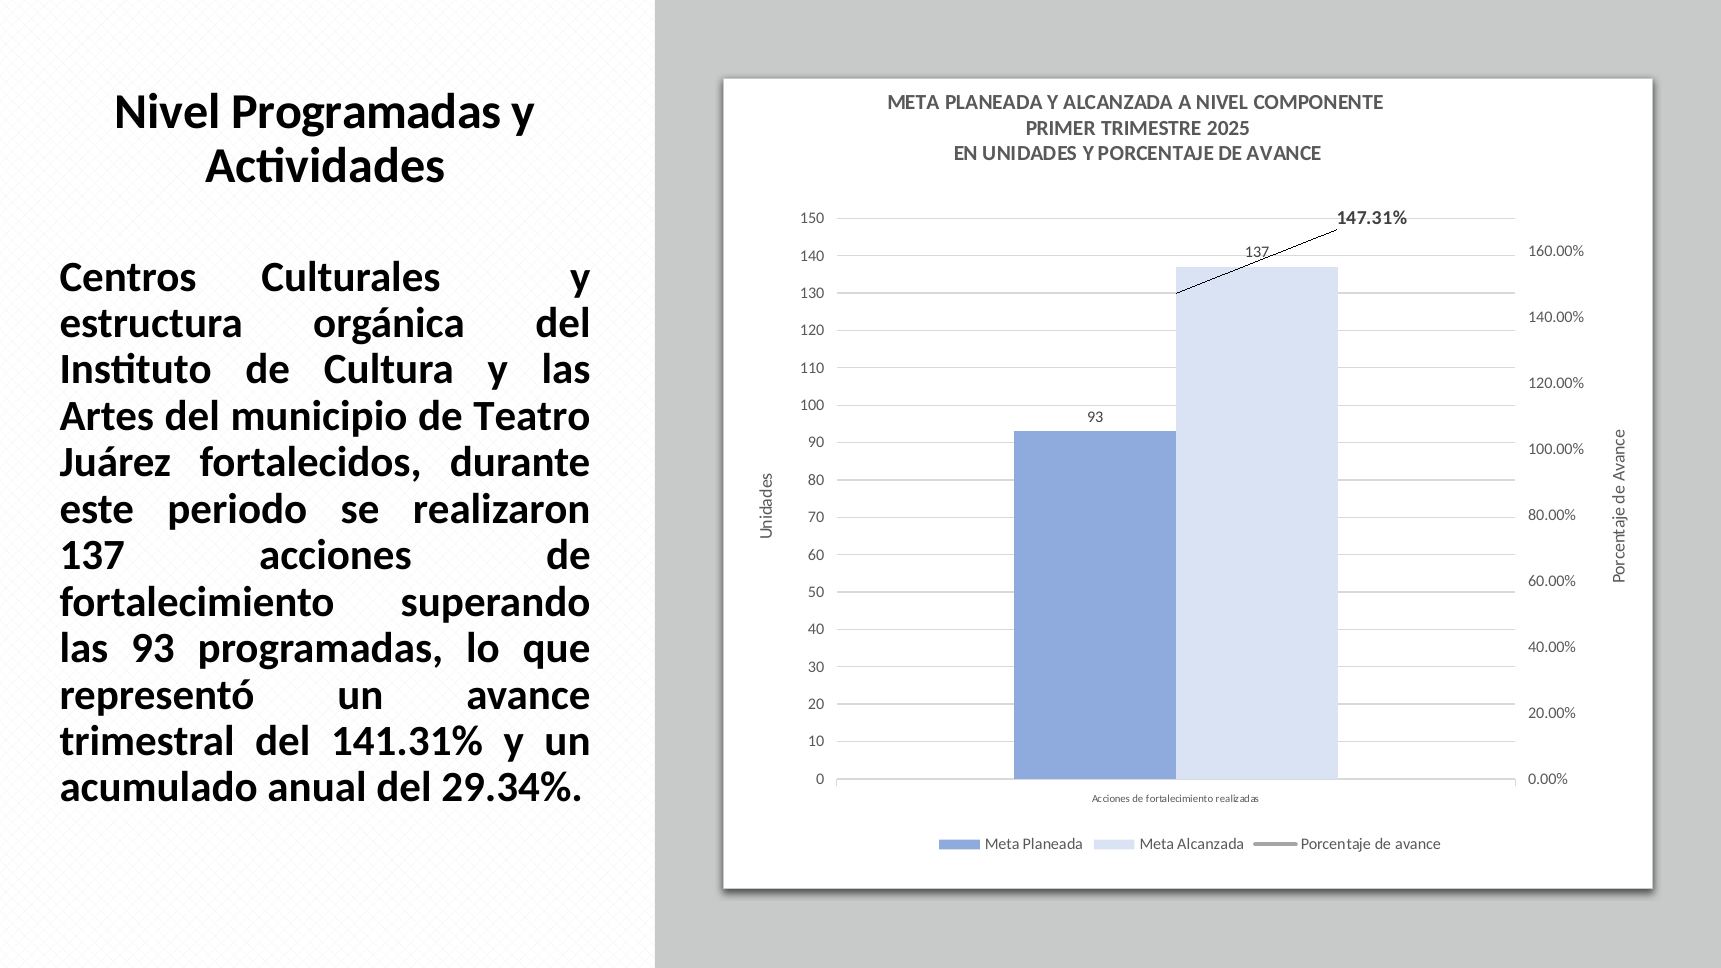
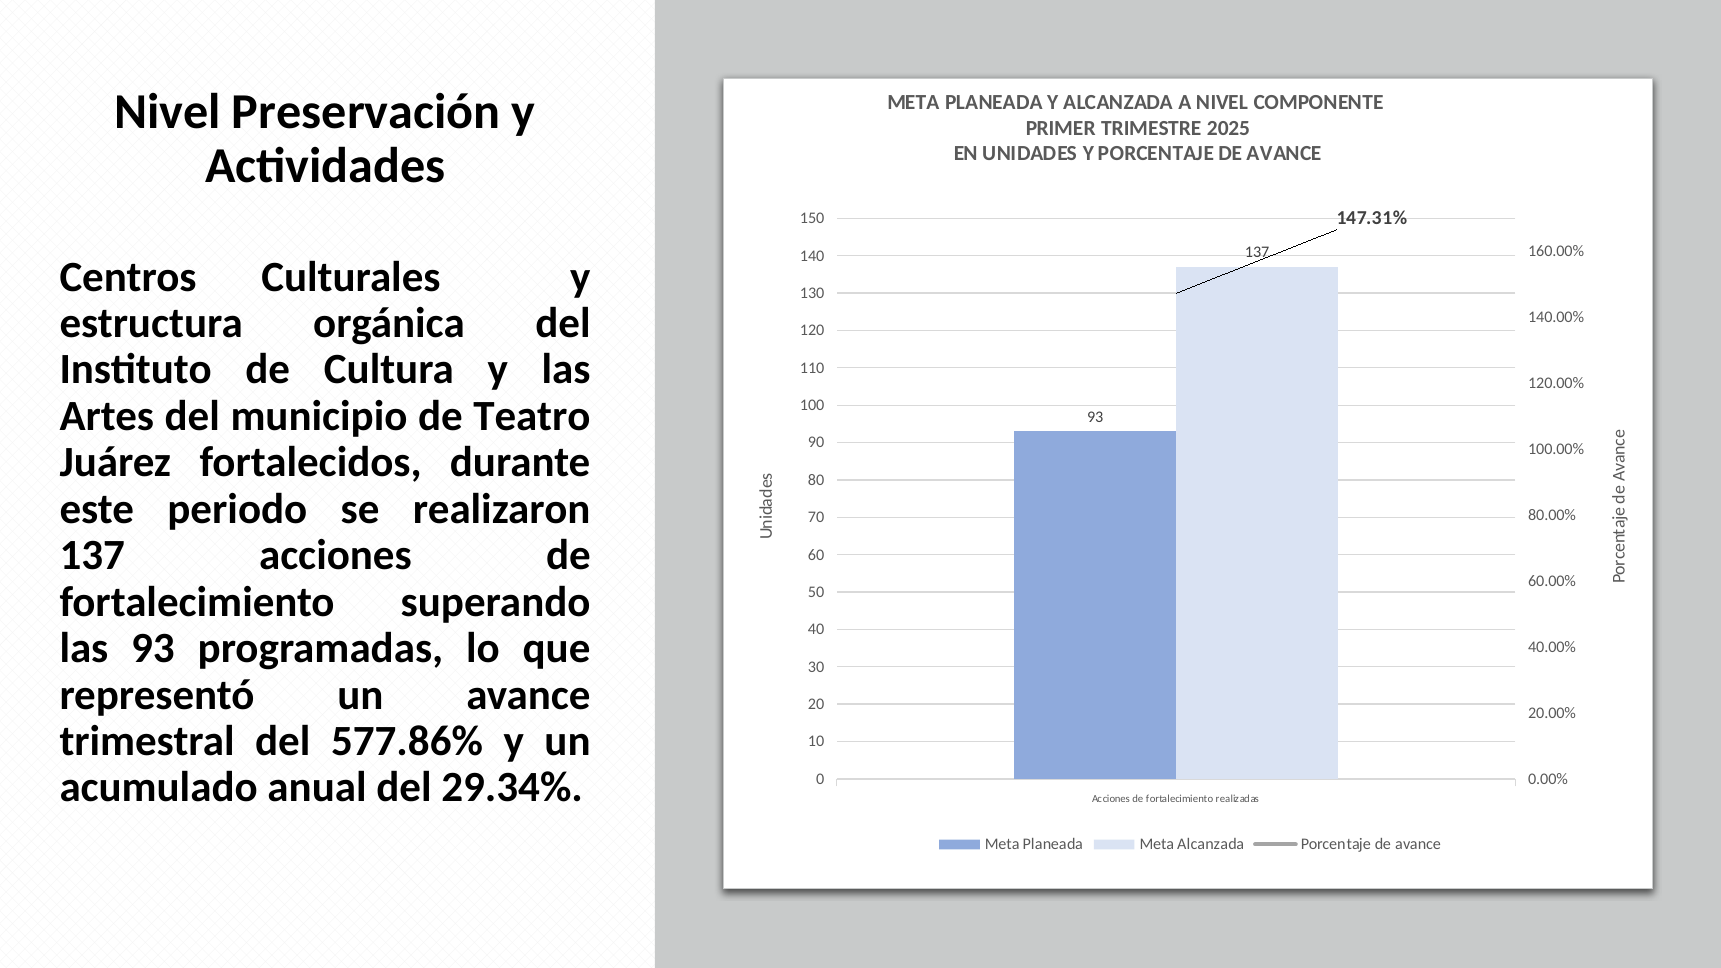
Nivel Programadas: Programadas -> Preservación (366, 112)
141.31%: 141.31% -> 577.86% (407, 741)
